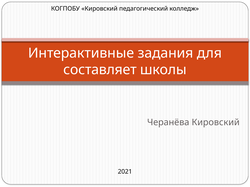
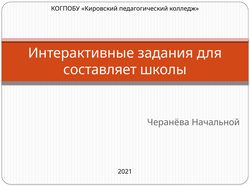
Черанёва Кировский: Кировский -> Начальной (216, 123)
